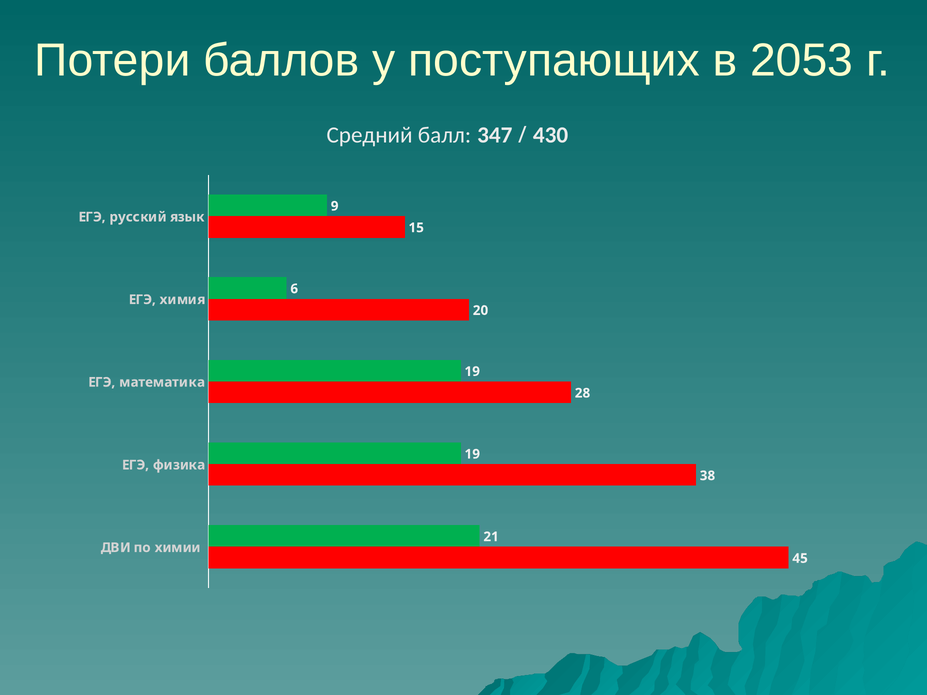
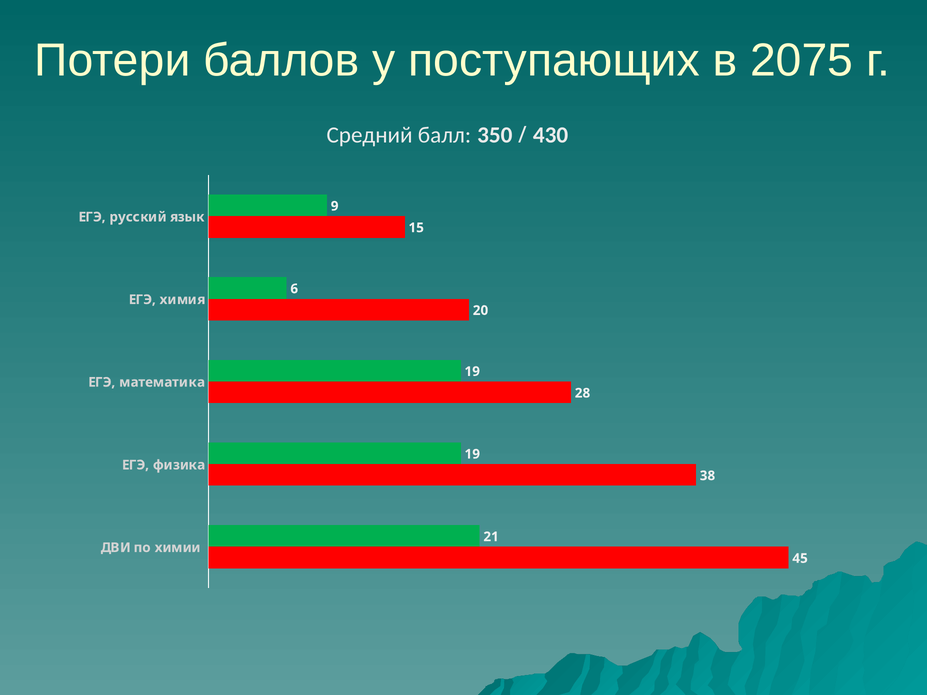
2053: 2053 -> 2075 (802, 61)
347: 347 -> 350 (495, 135)
